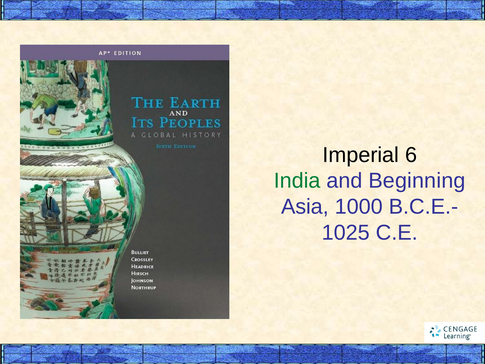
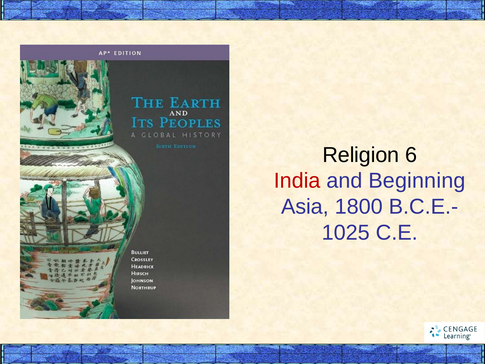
Imperial: Imperial -> Religion (361, 155)
India colour: green -> red (297, 181)
1000: 1000 -> 1800 (359, 207)
